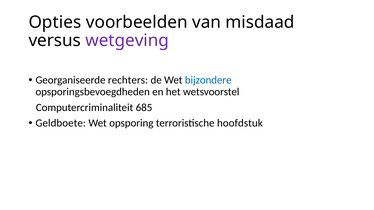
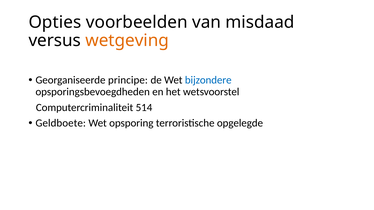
wetgeving colour: purple -> orange (127, 41)
rechters: rechters -> principe (128, 80)
685: 685 -> 514 (144, 108)
hoofdstuk: hoofdstuk -> opgelegde (240, 123)
